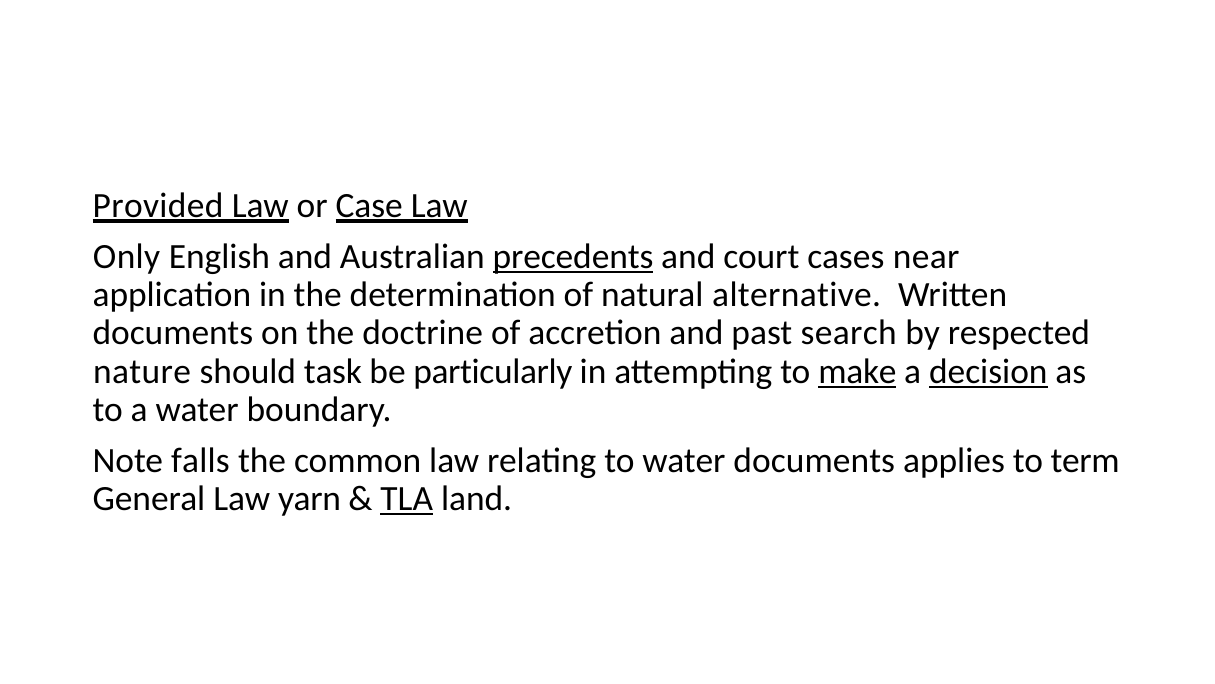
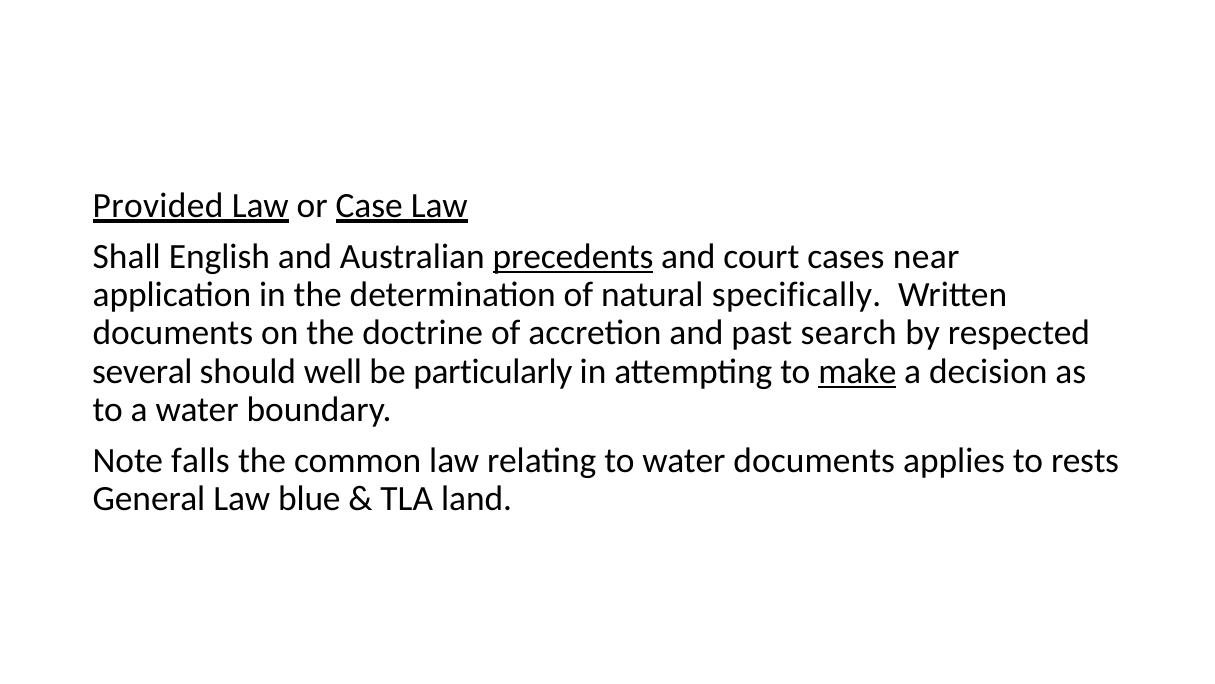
Only: Only -> Shall (127, 256)
alternative: alternative -> specifically (797, 295)
nature: nature -> several (142, 371)
task: task -> well (333, 371)
decision underline: present -> none (988, 371)
term: term -> rests (1085, 460)
yarn: yarn -> blue (309, 499)
TLA underline: present -> none (407, 499)
